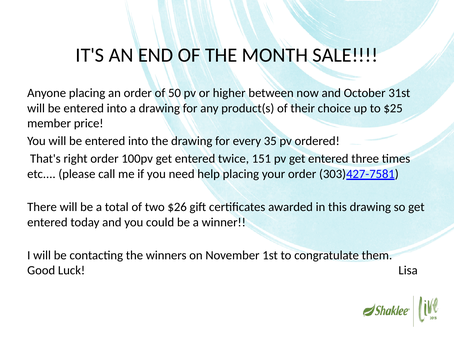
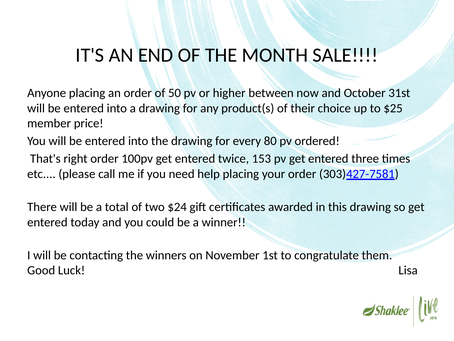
35: 35 -> 80 (270, 141)
151: 151 -> 153 (261, 159)
$26: $26 -> $24 (177, 207)
